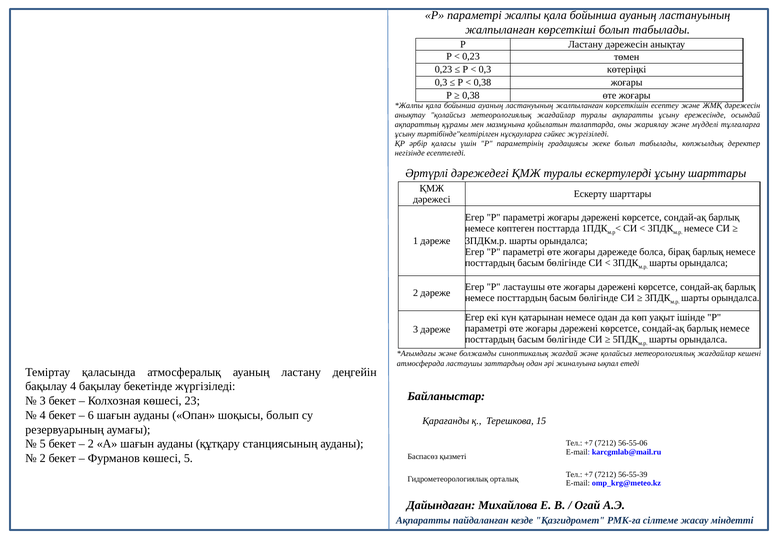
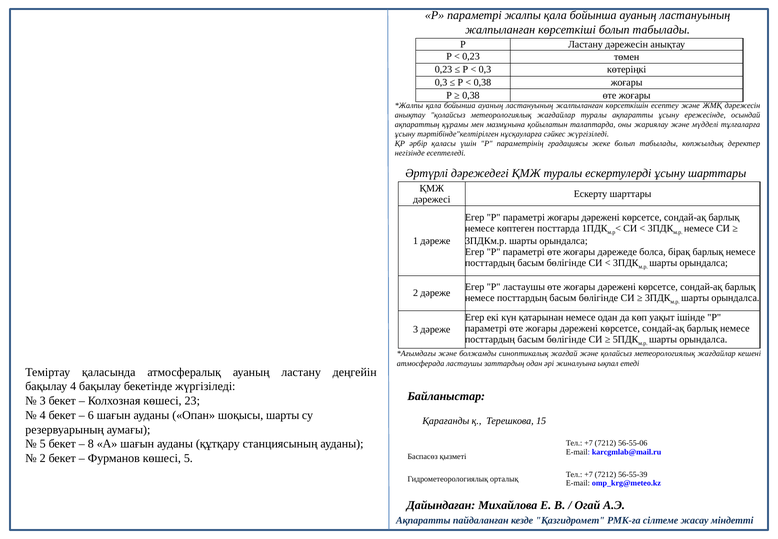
шоқысы болып: болып -> шарты (283, 415)
2: 2 -> 8 (91, 444)
